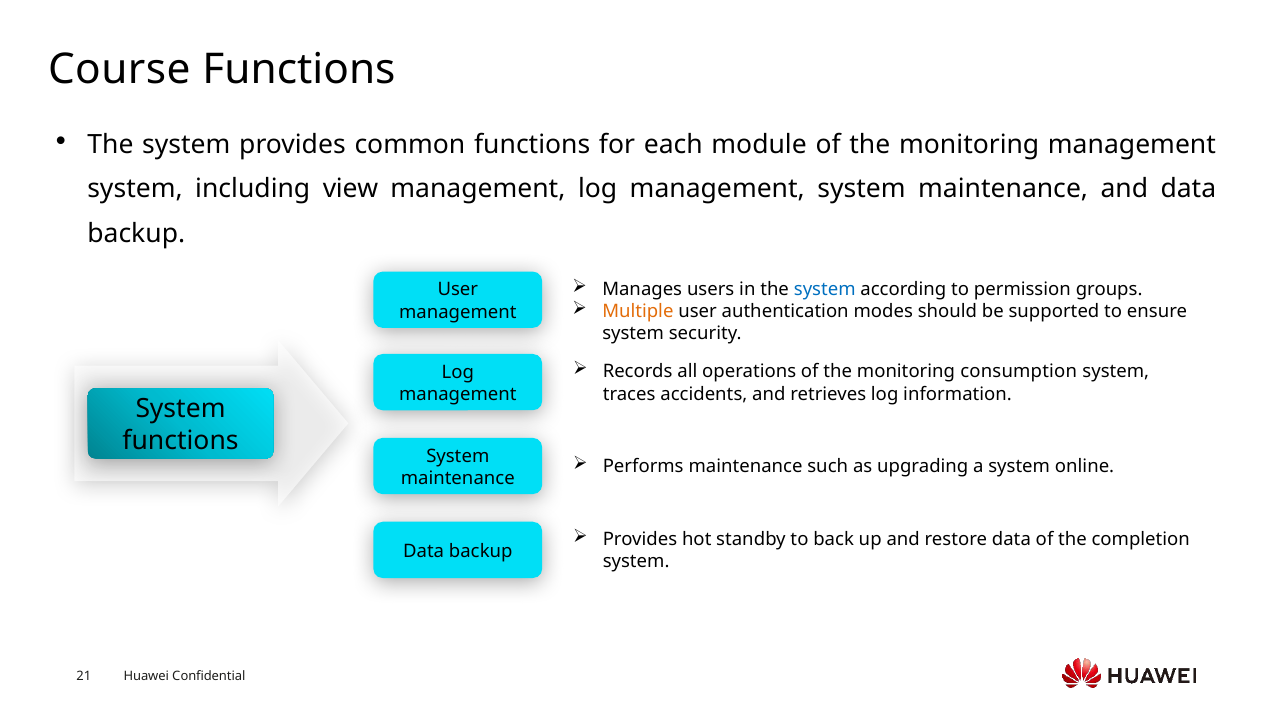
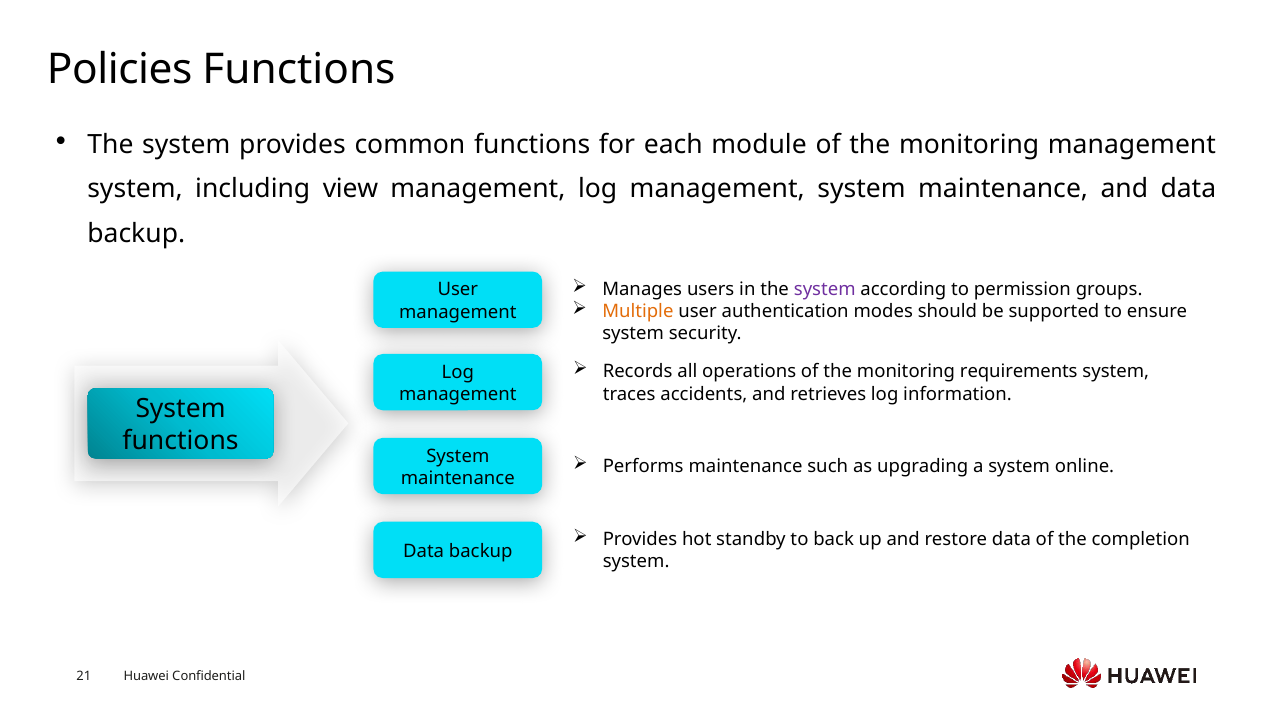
Course: Course -> Policies (120, 69)
system colour: blue -> purple (825, 289)
consumption: consumption -> requirements (1019, 372)
